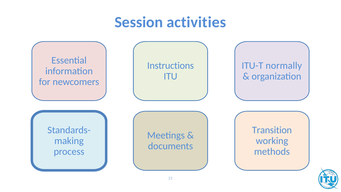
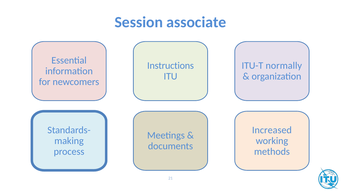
activities: activities -> associate (196, 22)
Transition: Transition -> Increased (272, 130)
